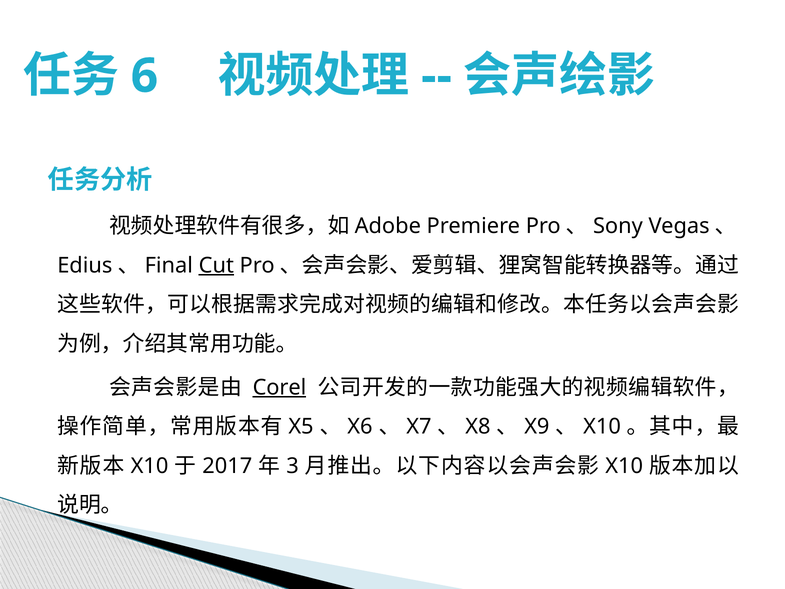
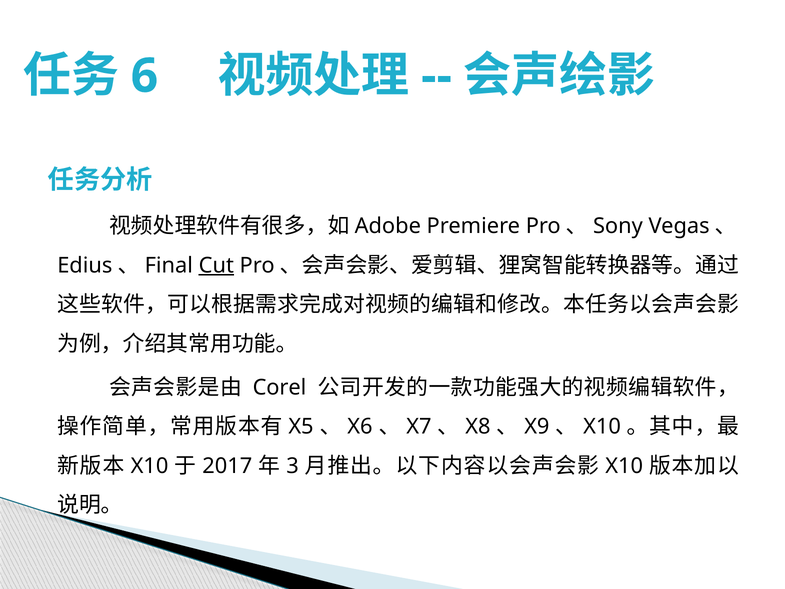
Corel underline: present -> none (279, 387)
